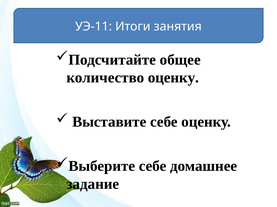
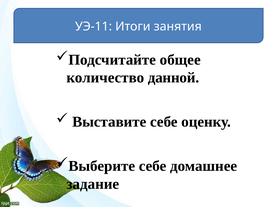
количество оценку: оценку -> данной (173, 78)
